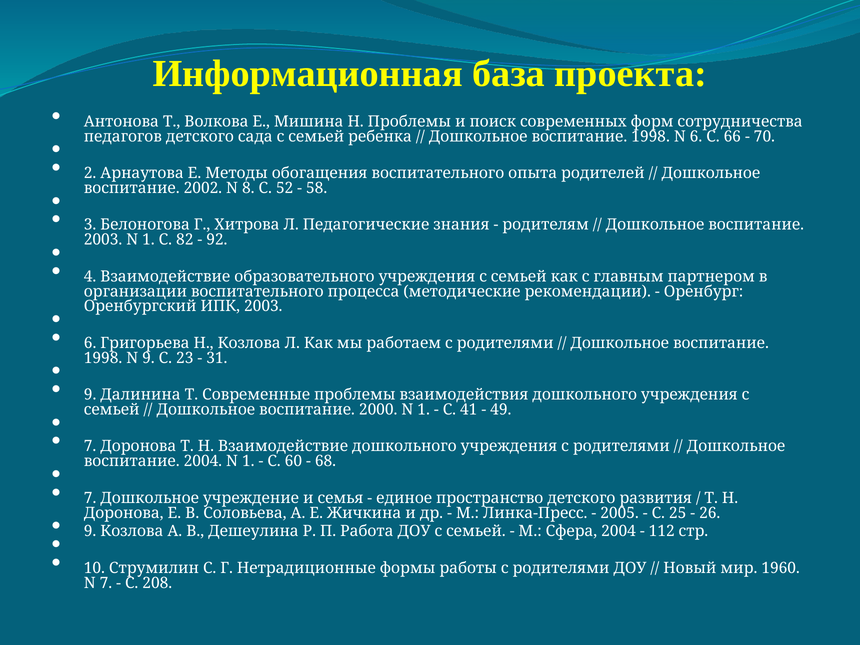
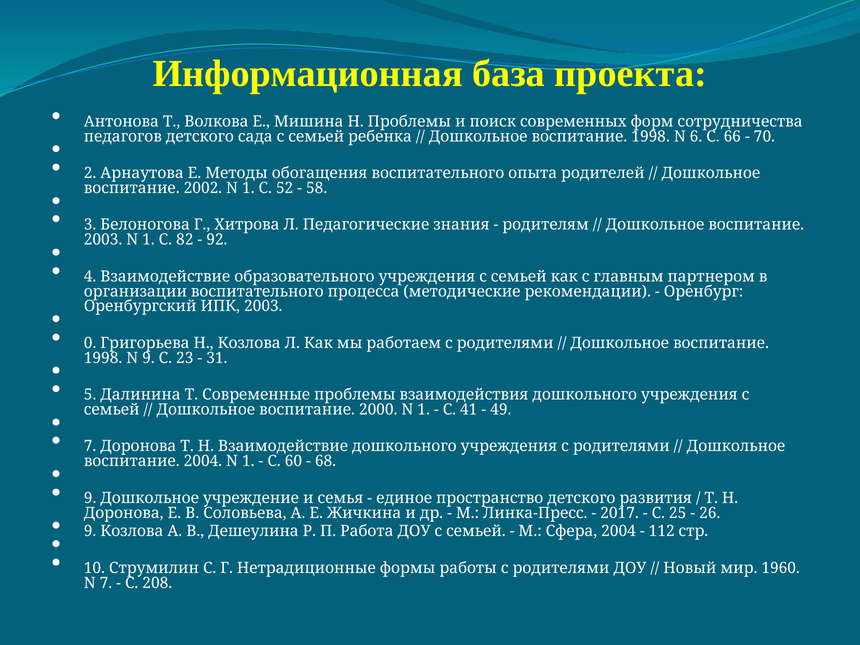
2002 N 8: 8 -> 1 (248, 188)
6: 6 -> 0 (90, 343)
9: 9 -> 5 (90, 395)
7: 7 -> 9 (90, 498)
2005: 2005 -> 2017 (620, 513)
